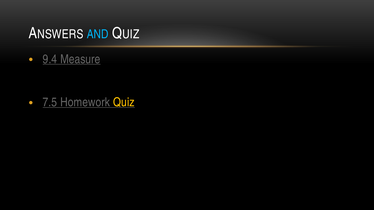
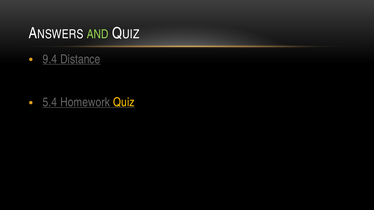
AND colour: light blue -> light green (98, 34)
Measure: Measure -> Distance (80, 59)
7.5: 7.5 -> 5.4 (50, 103)
